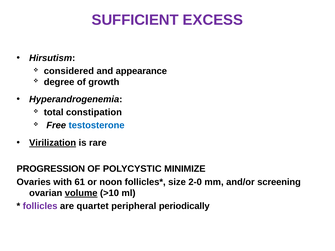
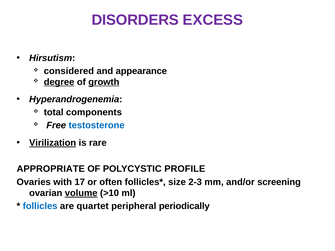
SUFFICIENT: SUFFICIENT -> DISORDERS (135, 20)
degree underline: none -> present (59, 82)
growth underline: none -> present (104, 82)
constipation: constipation -> components (94, 113)
PROGRESSION: PROGRESSION -> APPROPRIATE (51, 169)
MINIMIZE: MINIMIZE -> PROFILE (185, 169)
61: 61 -> 17 (80, 182)
noon: noon -> often (111, 182)
2-0: 2-0 -> 2-3 (195, 182)
follicles colour: purple -> blue (40, 206)
